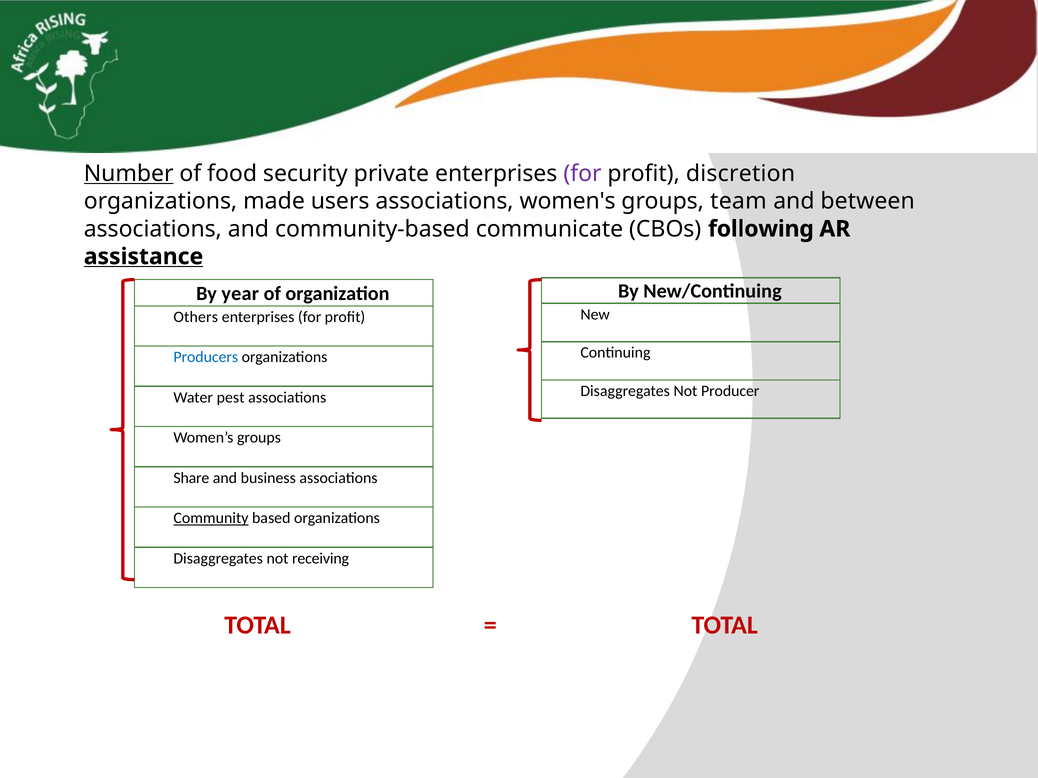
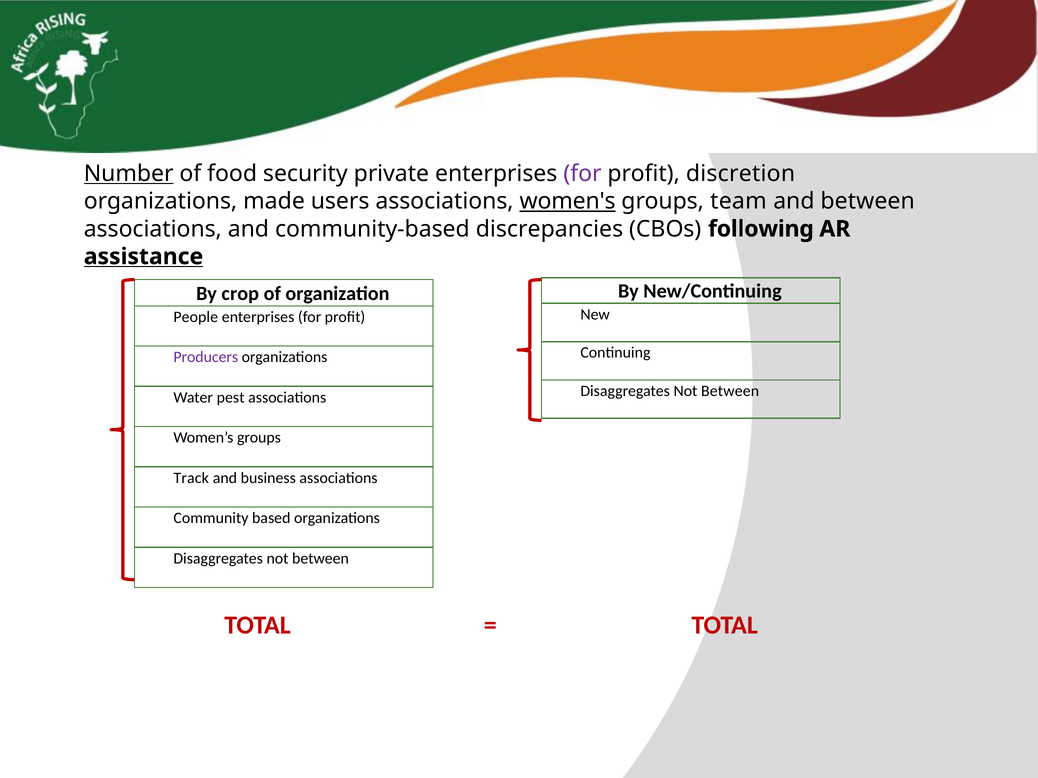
women's underline: none -> present (568, 201)
communicate: communicate -> discrepancies (549, 229)
year: year -> crop (240, 294)
Others: Others -> People (196, 317)
Producers colour: blue -> purple (206, 357)
Producer: Producer -> Between (730, 391)
Share: Share -> Track (191, 478)
Community underline: present -> none (211, 518)
receiving: receiving -> between (321, 559)
